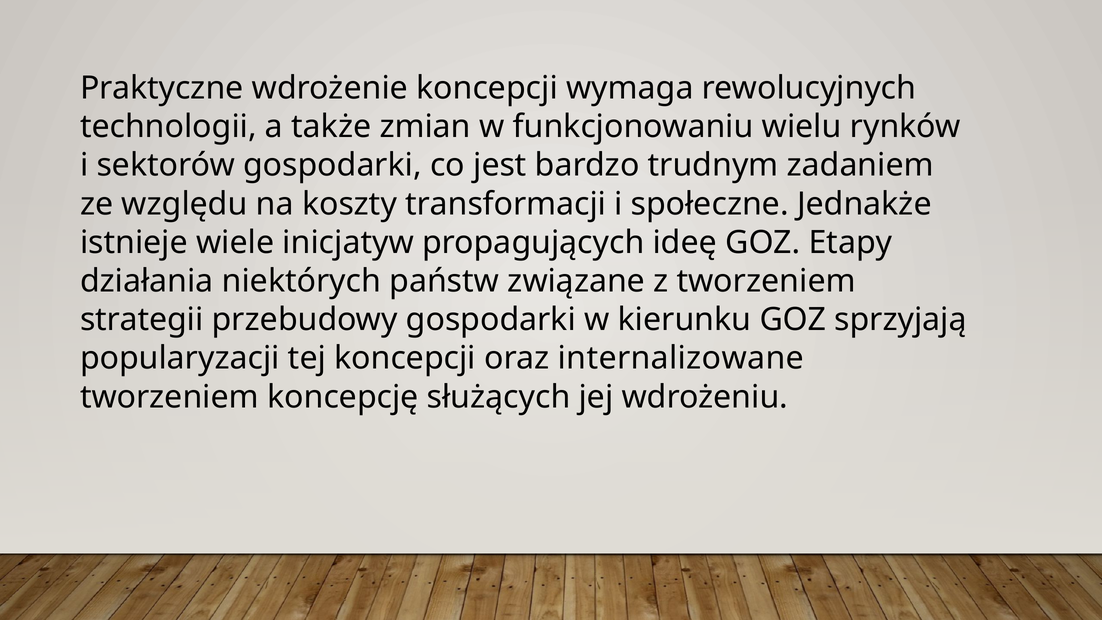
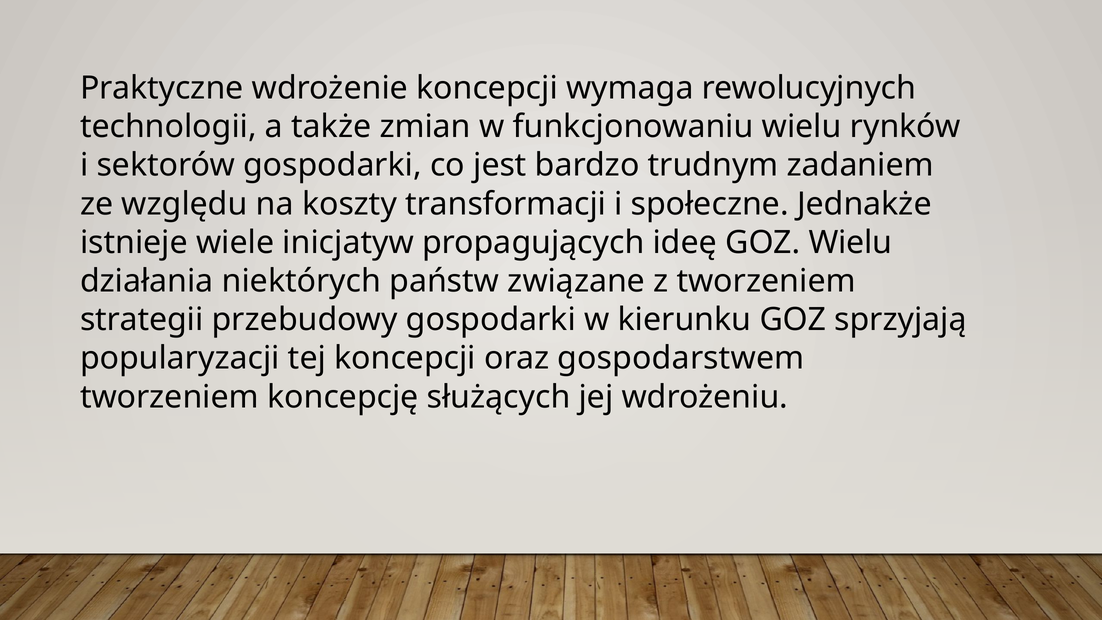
GOZ Etapy: Etapy -> Wielu (850, 242)
internalizowane: internalizowane -> gospodarstwem (681, 358)
